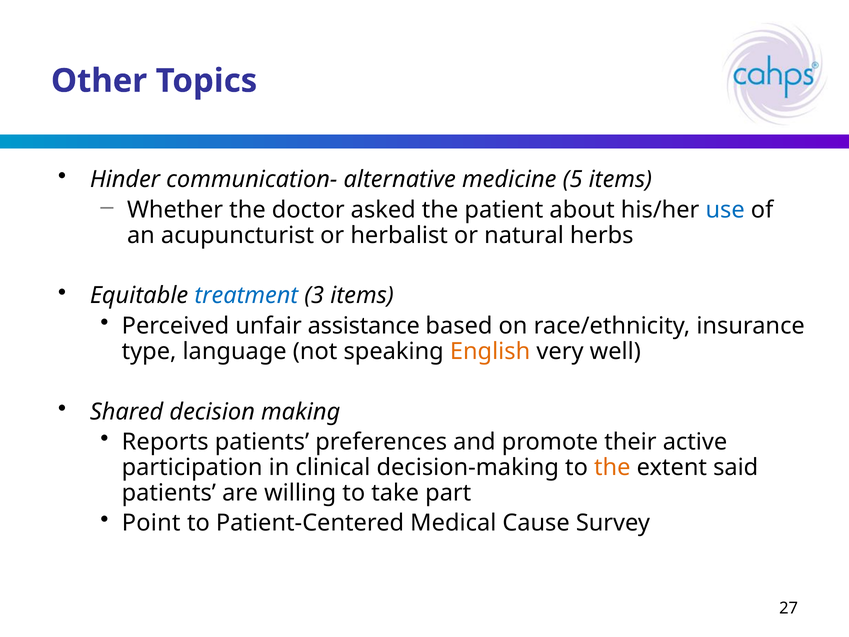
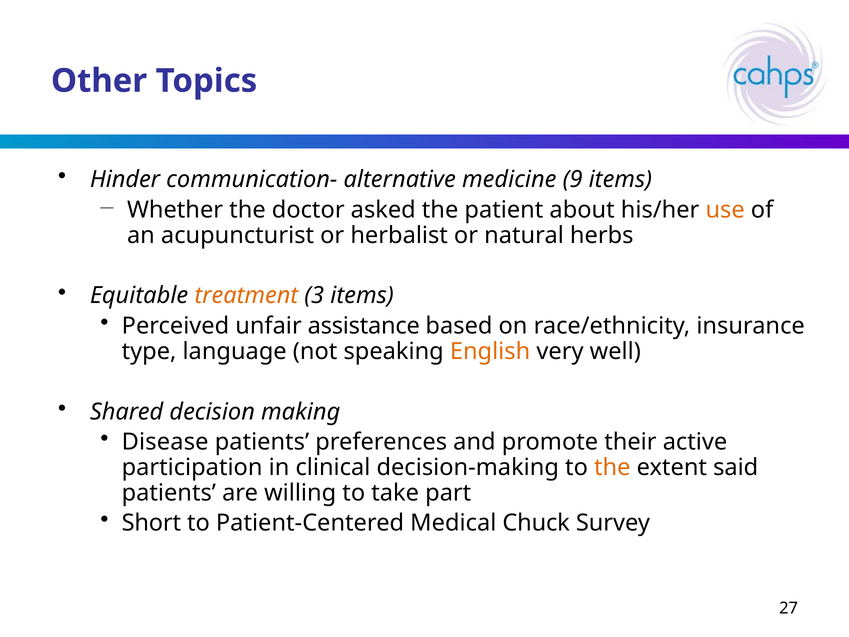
5: 5 -> 9 (573, 180)
use colour: blue -> orange (725, 210)
treatment colour: blue -> orange (246, 296)
Reports: Reports -> Disease (165, 442)
Point: Point -> Short (151, 523)
Cause: Cause -> Chuck (536, 523)
